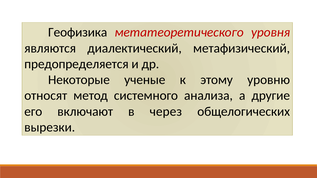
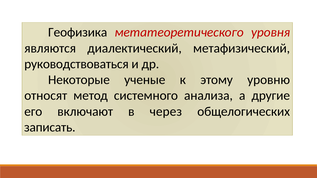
предопределяется: предопределяется -> руководствоваться (76, 64)
вырезки: вырезки -> записать (50, 127)
